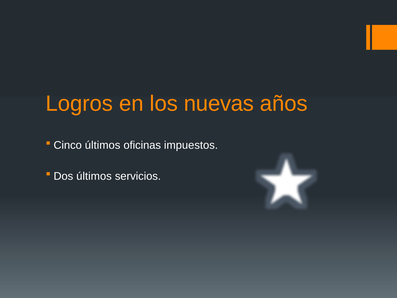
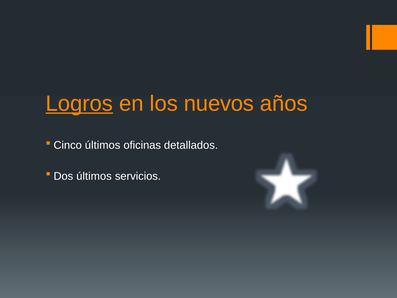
Logros underline: none -> present (79, 103)
nuevas: nuevas -> nuevos (219, 103)
impuestos: impuestos -> detallados (191, 145)
